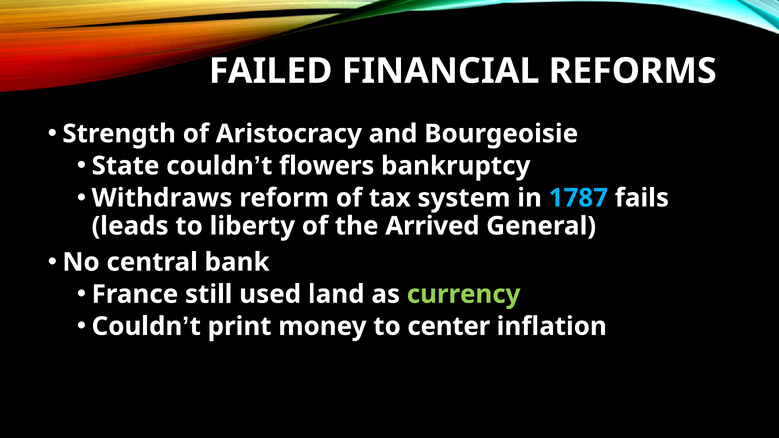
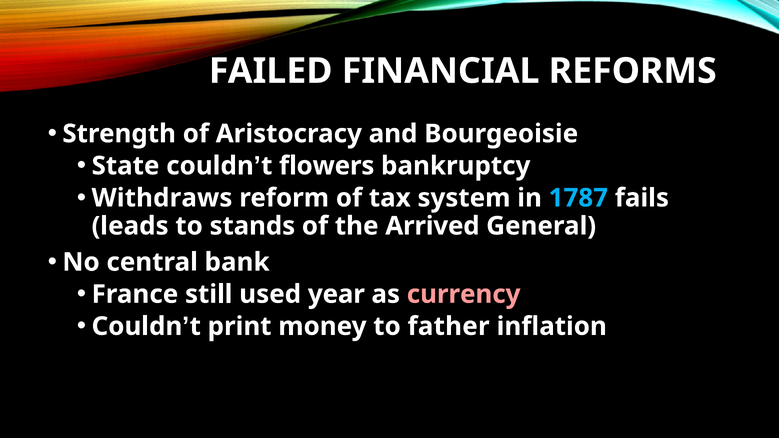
liberty: liberty -> stands (252, 226)
land: land -> year (336, 294)
currency colour: light green -> pink (464, 294)
center: center -> father (449, 326)
